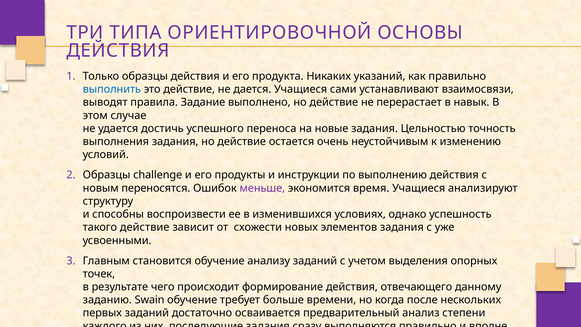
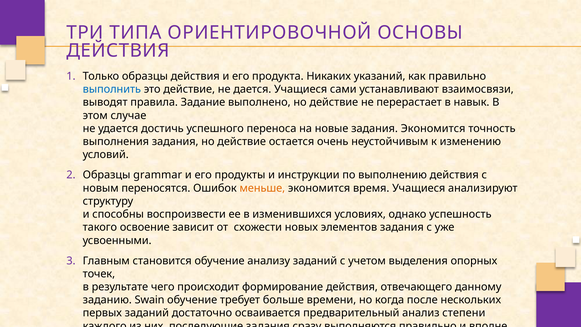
задания Цельностью: Цельностью -> Экономится (433, 128)
challenge: challenge -> grammar (158, 175)
меньше colour: purple -> orange (262, 188)
такого действие: действие -> освоение (145, 227)
